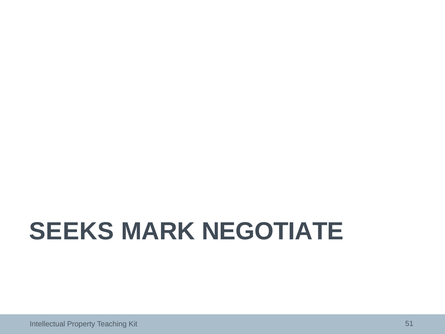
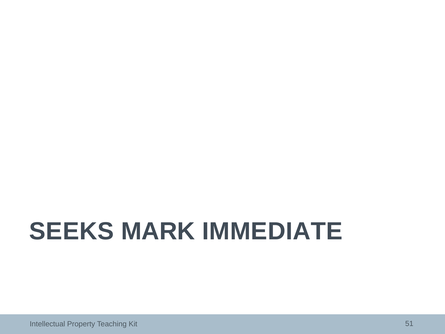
NEGOTIATE: NEGOTIATE -> IMMEDIATE (272, 231)
